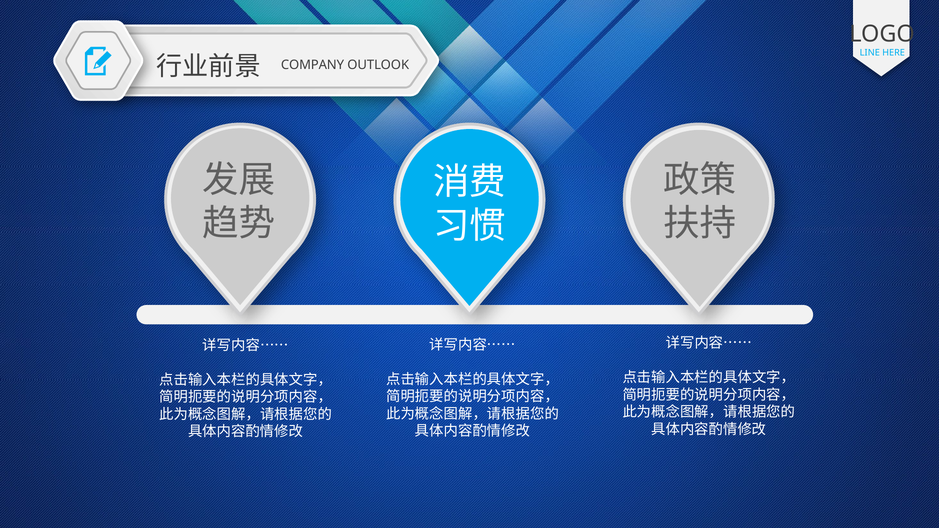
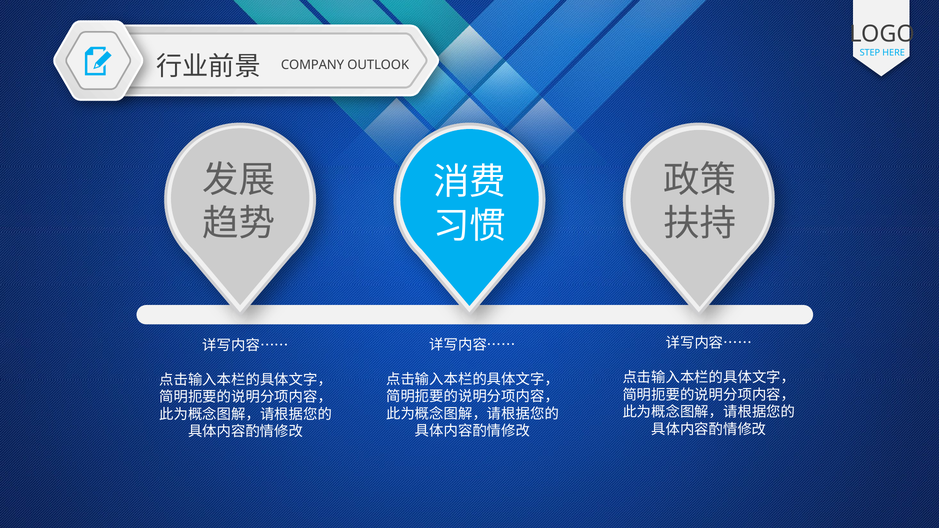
LINE: LINE -> STEP (870, 53)
